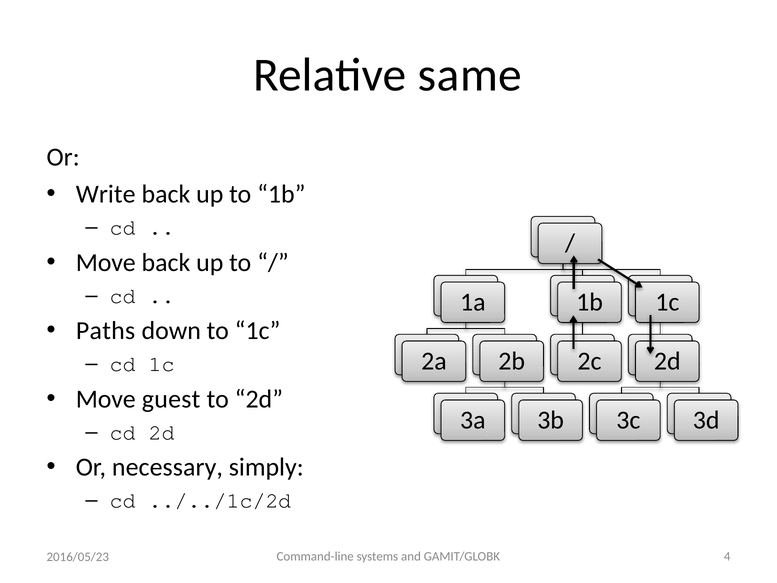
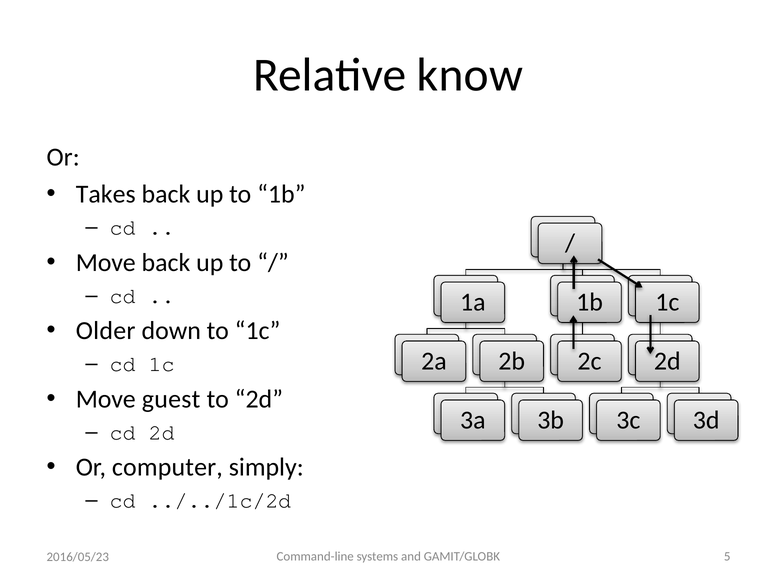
same: same -> know (470, 75)
Write: Write -> Takes (106, 194)
Paths: Paths -> Older (106, 331)
necessary: necessary -> computer (167, 467)
4: 4 -> 5 (727, 556)
